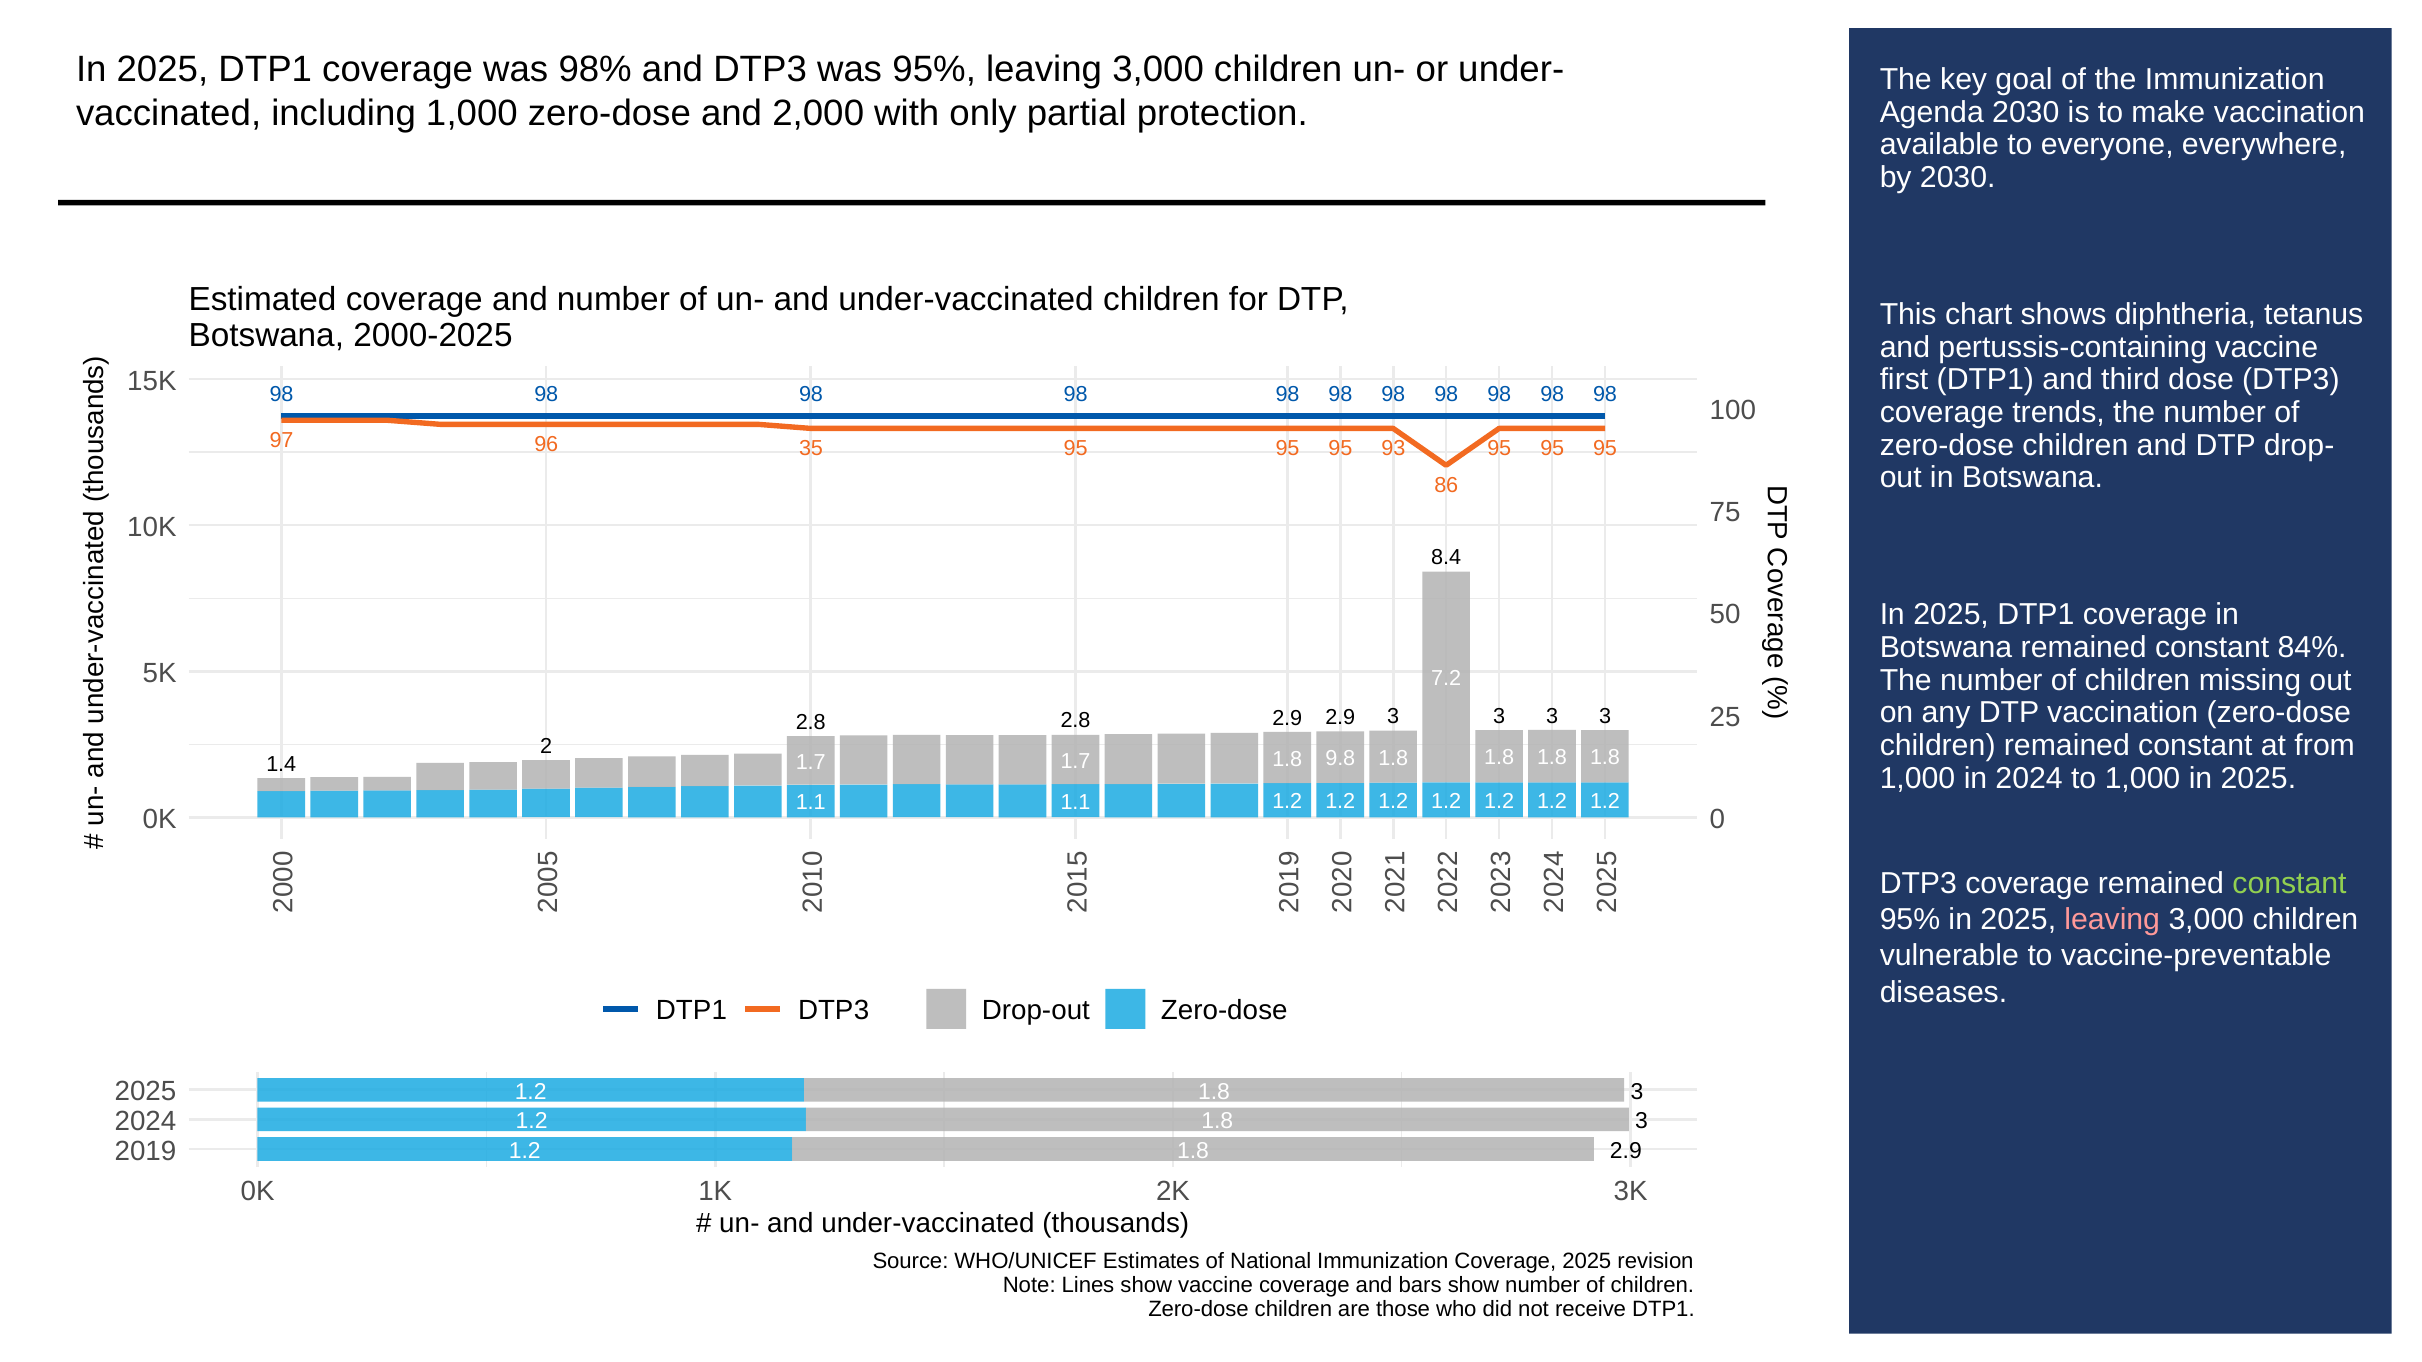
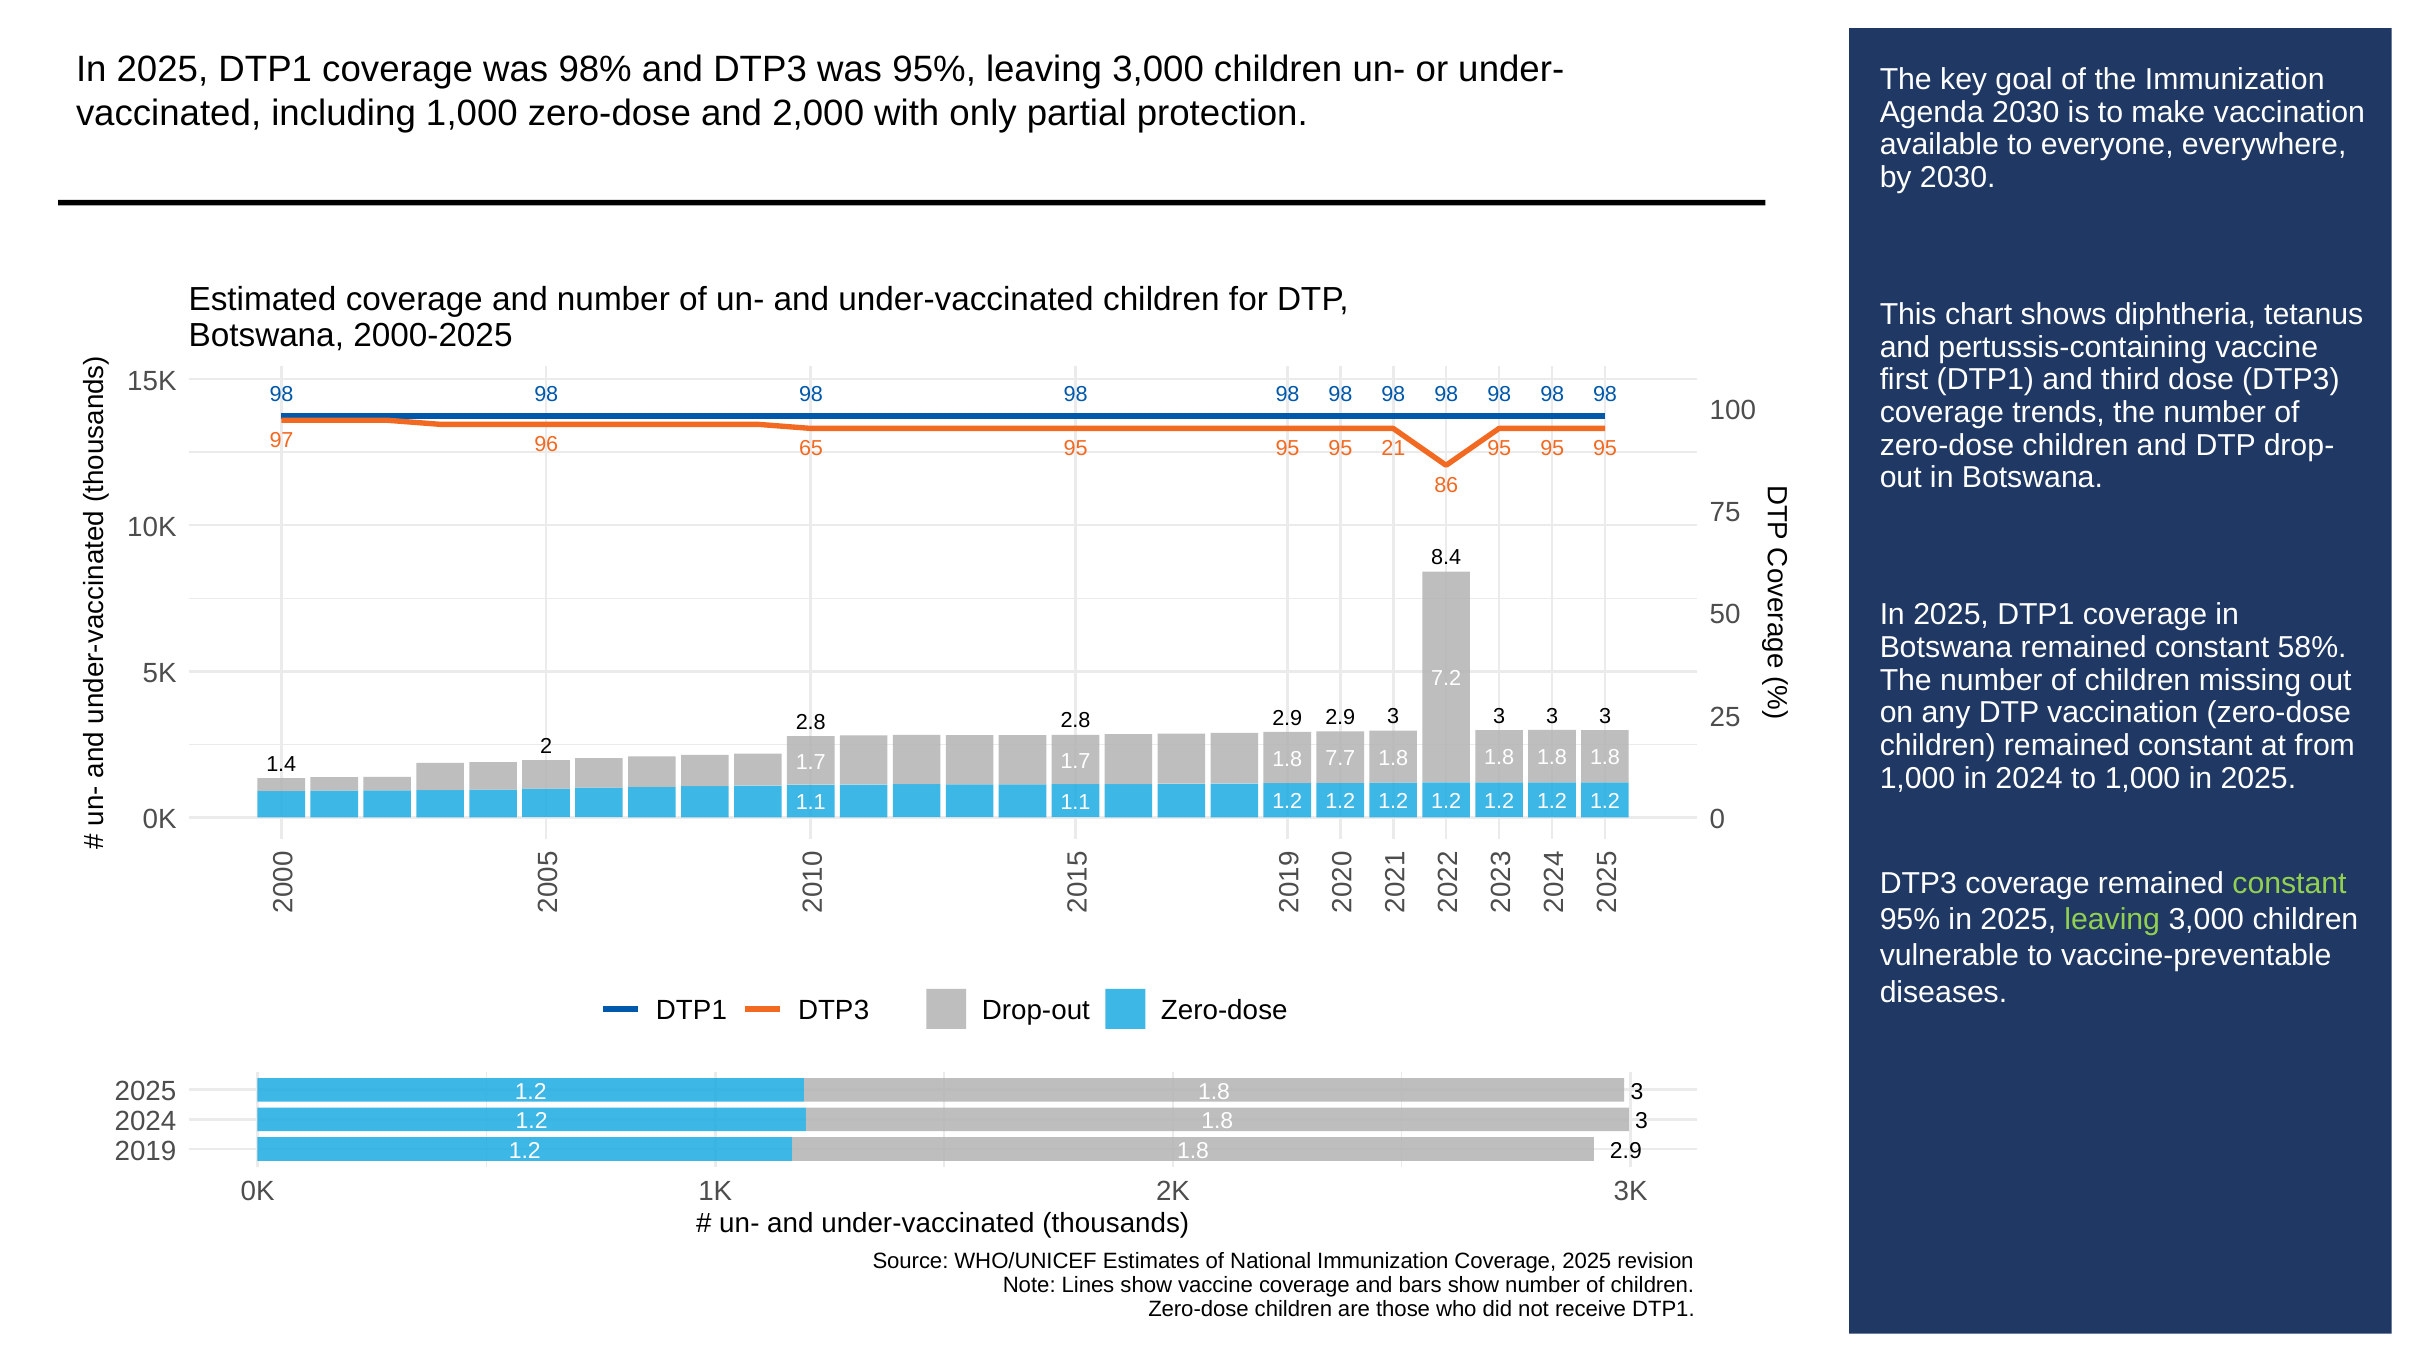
35: 35 -> 65 (811, 449)
93: 93 -> 21 (1393, 449)
84%: 84% -> 58% (2312, 648)
9.8: 9.8 -> 7.7 (1340, 759)
leaving colour: pink -> light green (2112, 920)
